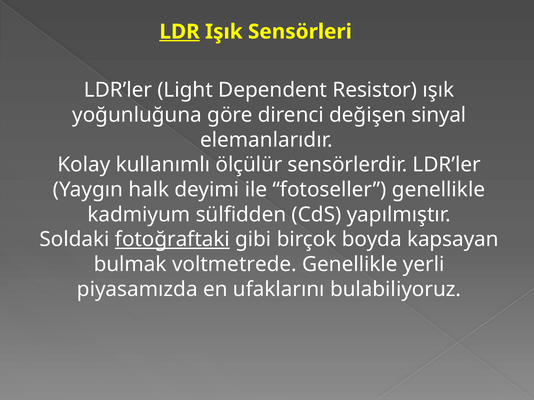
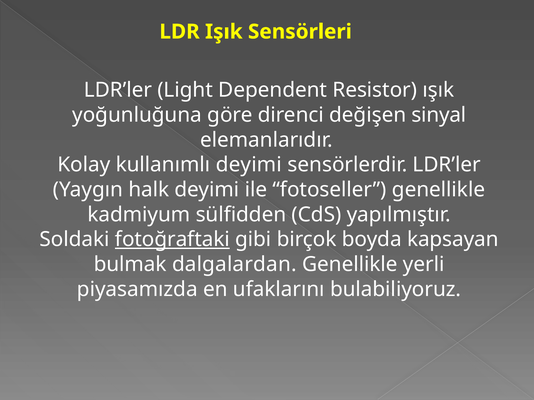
LDR underline: present -> none (180, 32)
kullanımlı ölçülür: ölçülür -> deyimi (249, 165)
voltmetrede: voltmetrede -> dalgalardan (234, 265)
